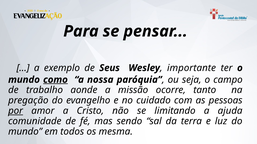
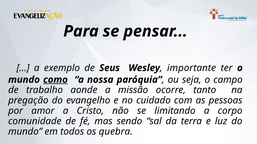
por underline: present -> none (16, 111)
ajuda: ajuda -> corpo (230, 111)
mesma: mesma -> quebra (116, 132)
